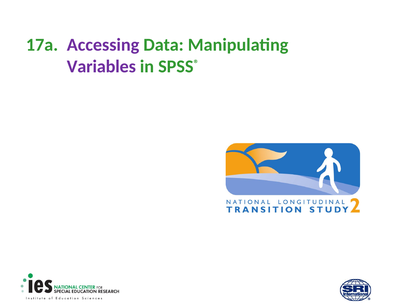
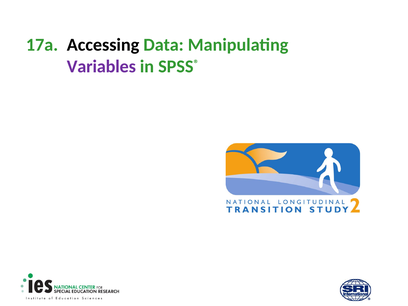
Accessing colour: purple -> black (103, 45)
